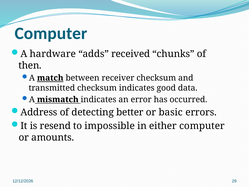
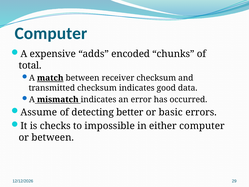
hardware: hardware -> expensive (53, 54)
received: received -> encoded (131, 54)
then: then -> total (30, 65)
Address: Address -> Assume (39, 112)
resend: resend -> checks (55, 126)
or amounts: amounts -> between (53, 137)
